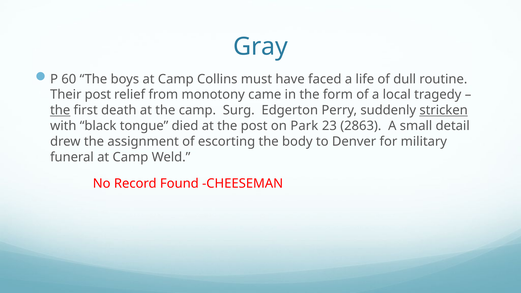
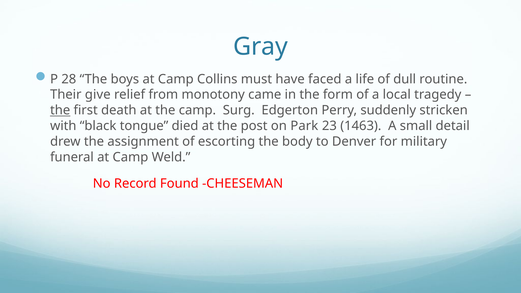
60: 60 -> 28 (69, 79)
Their post: post -> give (98, 95)
stricken underline: present -> none (444, 110)
2863: 2863 -> 1463 (361, 126)
